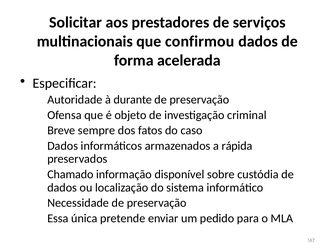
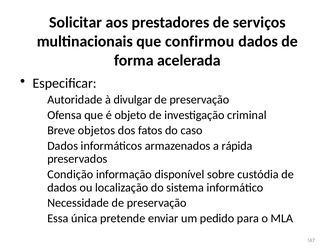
durante: durante -> divulgar (133, 99)
sempre: sempre -> objetos (97, 130)
Chamado: Chamado -> Condição (70, 174)
